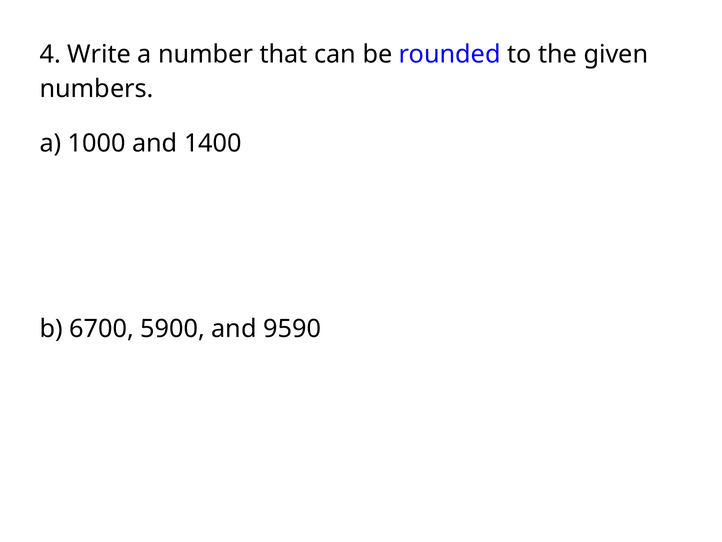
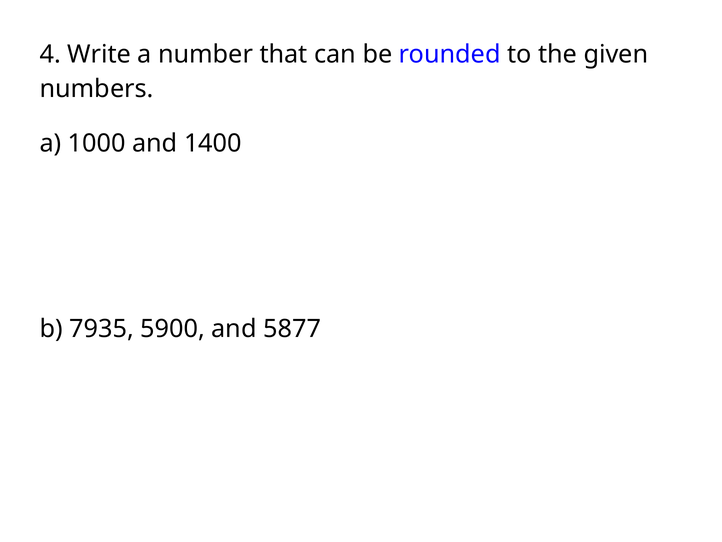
6700: 6700 -> 7935 (102, 329)
9590: 9590 -> 5877 (292, 329)
